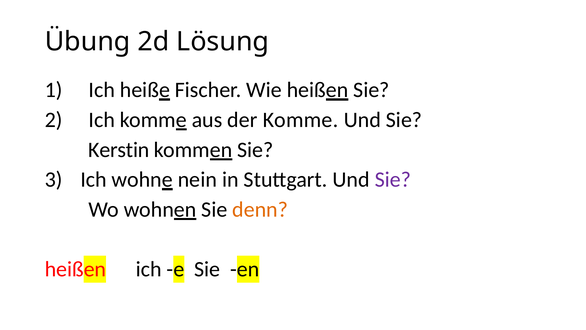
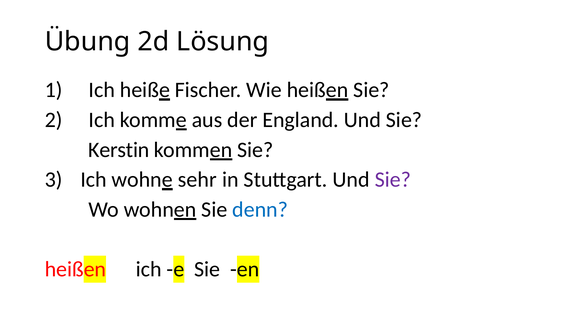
der Komme: Komme -> England (301, 120)
nein: nein -> sehr (197, 179)
denn colour: orange -> blue (260, 209)
